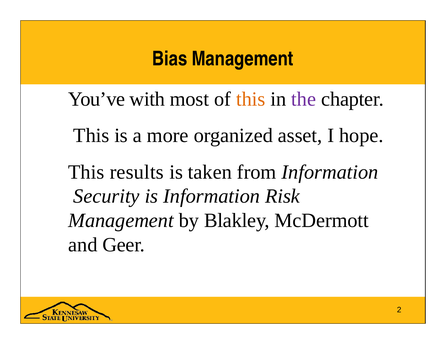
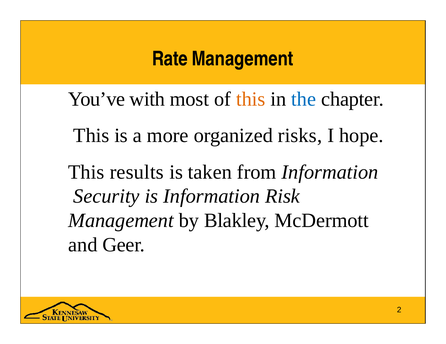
Bias: Bias -> Rate (170, 59)
the colour: purple -> blue (304, 99)
asset: asset -> risks (300, 136)
